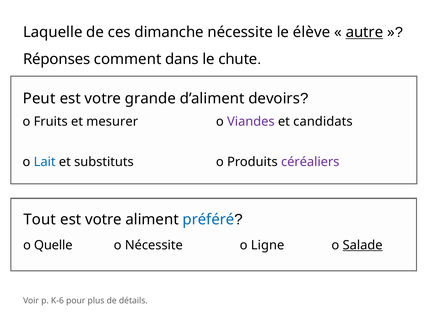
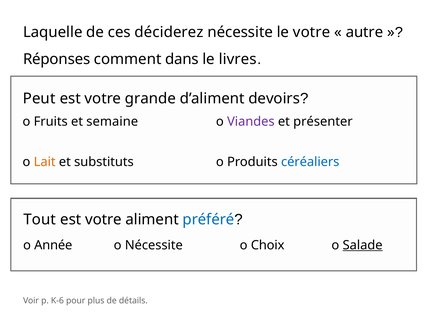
dimanche: dimanche -> déciderez (169, 32)
le élève: élève -> votre (312, 32)
autre underline: present -> none (364, 32)
chute: chute -> livres (238, 59)
mesurer: mesurer -> semaine (112, 121)
candidats: candidats -> présenter (323, 121)
Lait colour: blue -> orange (45, 162)
céréaliers colour: purple -> blue (310, 162)
Quelle: Quelle -> Année (53, 245)
Ligne: Ligne -> Choix (268, 245)
